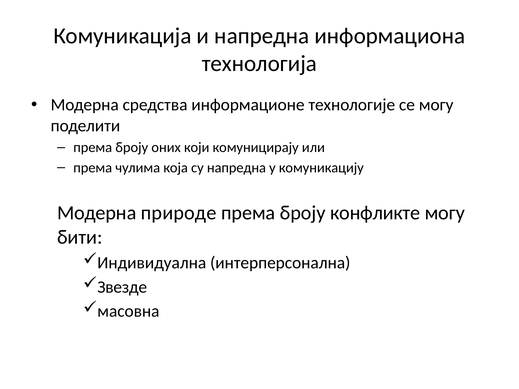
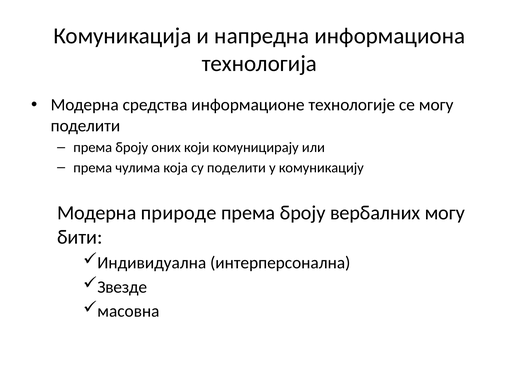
су напредна: напредна -> поделити (236, 168)
конфликте: конфликте -> вербалних (375, 213)
